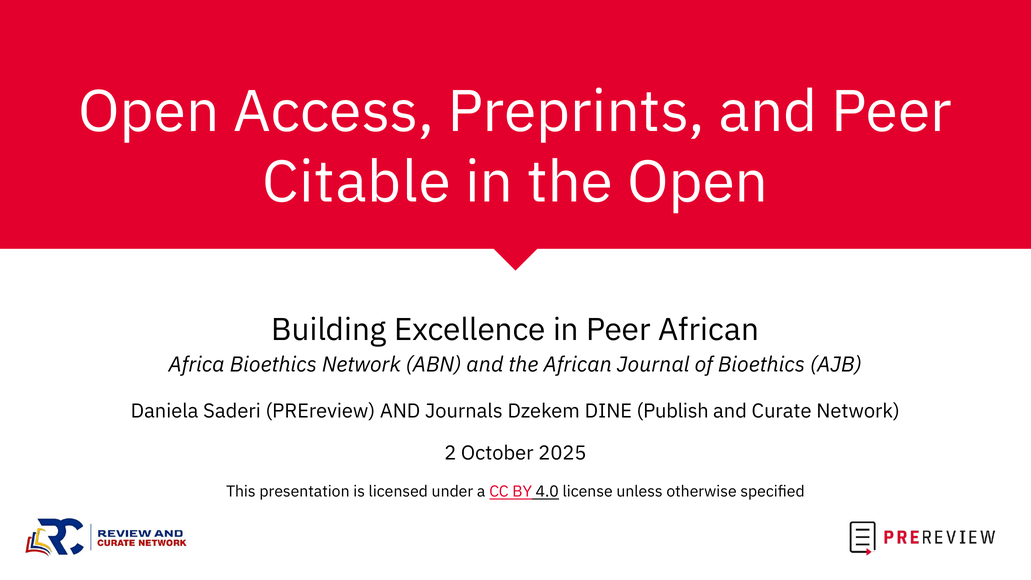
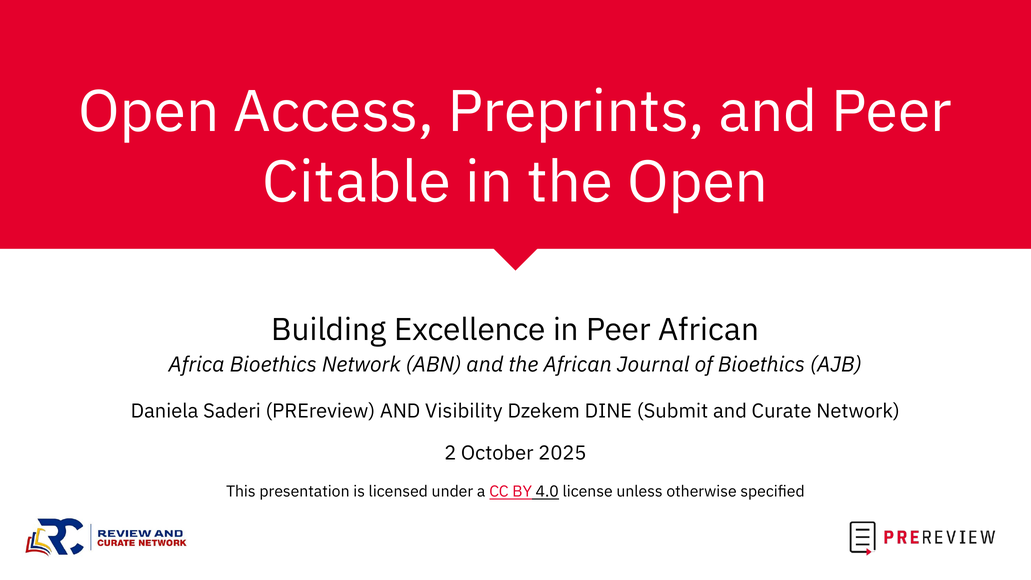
Journals: Journals -> Visibility (464, 411)
Publish: Publish -> Submit (673, 411)
